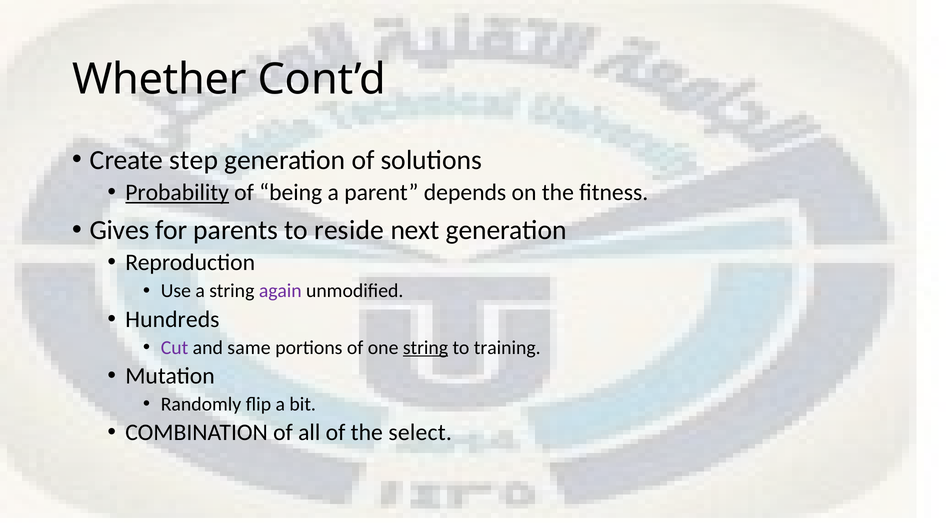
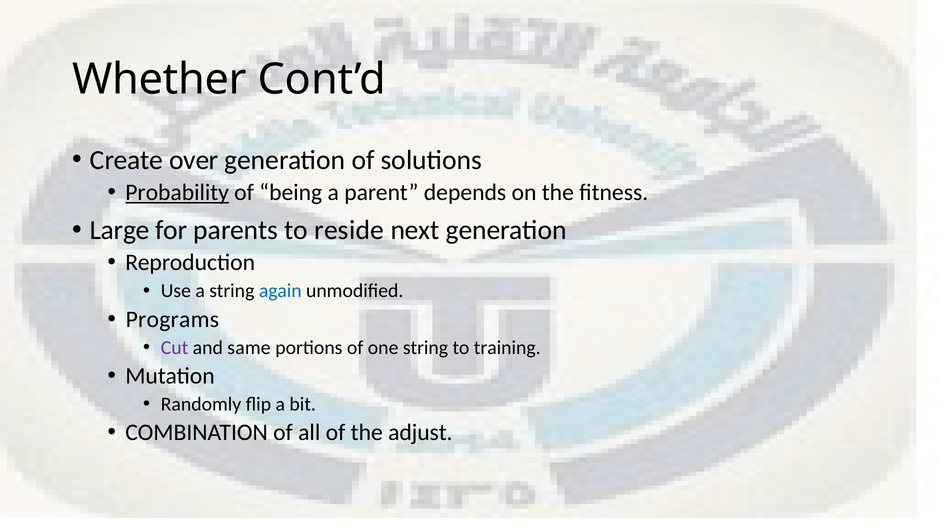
step: step -> over (194, 160)
Gives: Gives -> Large (120, 230)
again colour: purple -> blue (280, 291)
Hundreds: Hundreds -> Programs (172, 319)
string underline: present -> none (425, 348)
select: select -> adjust (420, 433)
